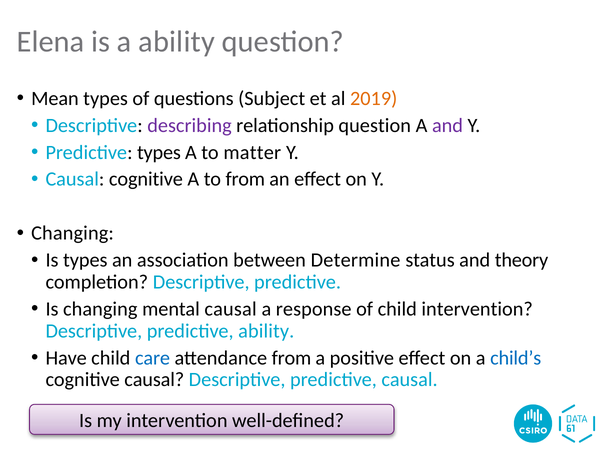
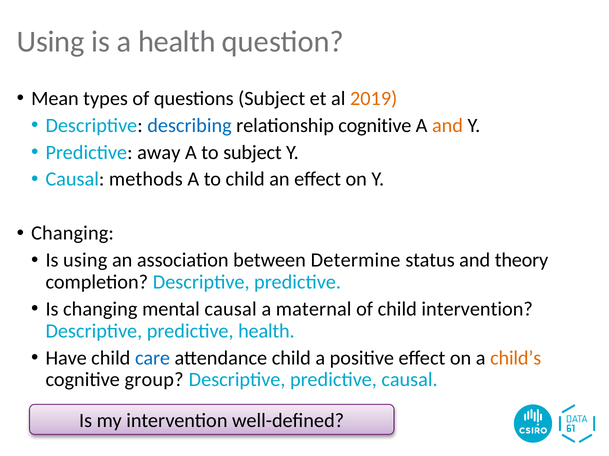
Elena: Elena -> Using (51, 42)
a ability: ability -> health (177, 42)
describing colour: purple -> blue (189, 126)
relationship question: question -> cognitive (375, 126)
and colour: purple -> orange (448, 126)
Predictive types: types -> away (159, 153)
to matter: matter -> subject (252, 153)
Causal cognitive: cognitive -> methods (146, 180)
to from: from -> child (245, 180)
Is types: types -> using (85, 261)
response: response -> maternal (314, 310)
predictive ability: ability -> health (266, 331)
attendance from: from -> child (291, 358)
child’s colour: blue -> orange (516, 358)
cognitive causal: causal -> group (154, 380)
